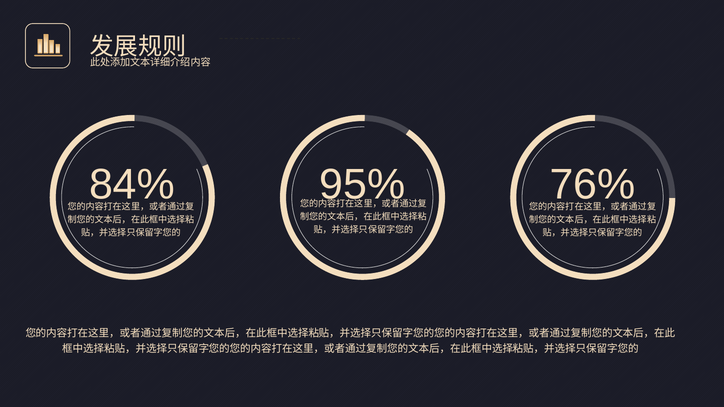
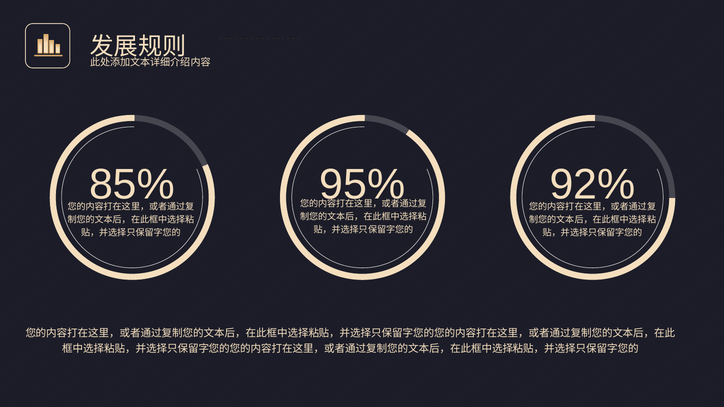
84%: 84% -> 85% (132, 185)
76%: 76% -> 92% (593, 185)
